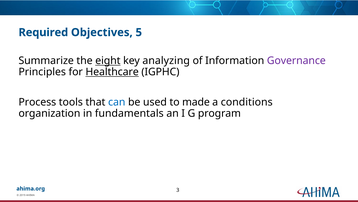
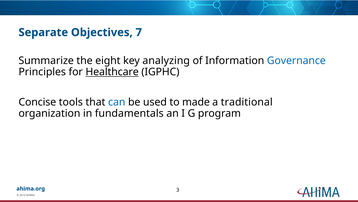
Required: Required -> Separate (43, 32)
5: 5 -> 7 (139, 32)
eight underline: present -> none (108, 61)
Governance colour: purple -> blue (296, 61)
Process: Process -> Concise (37, 102)
conditions: conditions -> traditional (247, 102)
